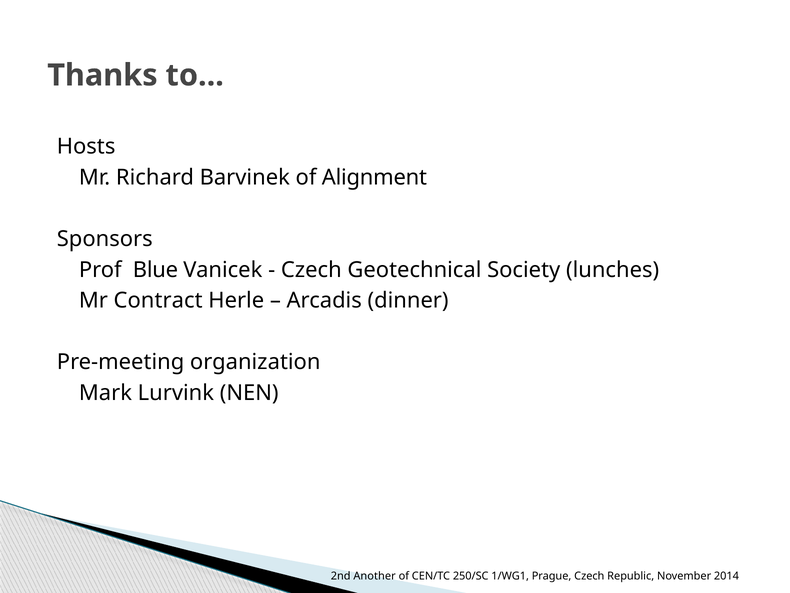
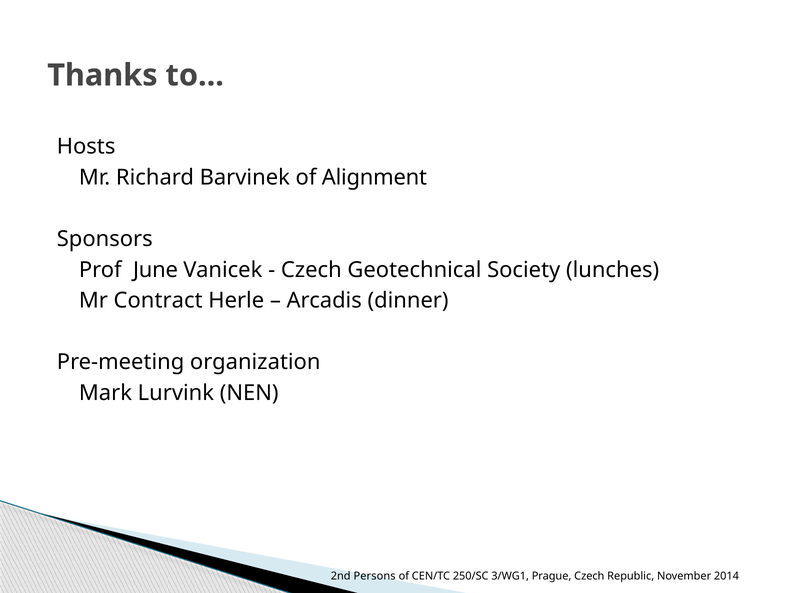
Blue: Blue -> June (155, 270)
Another: Another -> Persons (375, 575)
1/WG1: 1/WG1 -> 3/WG1 (510, 575)
